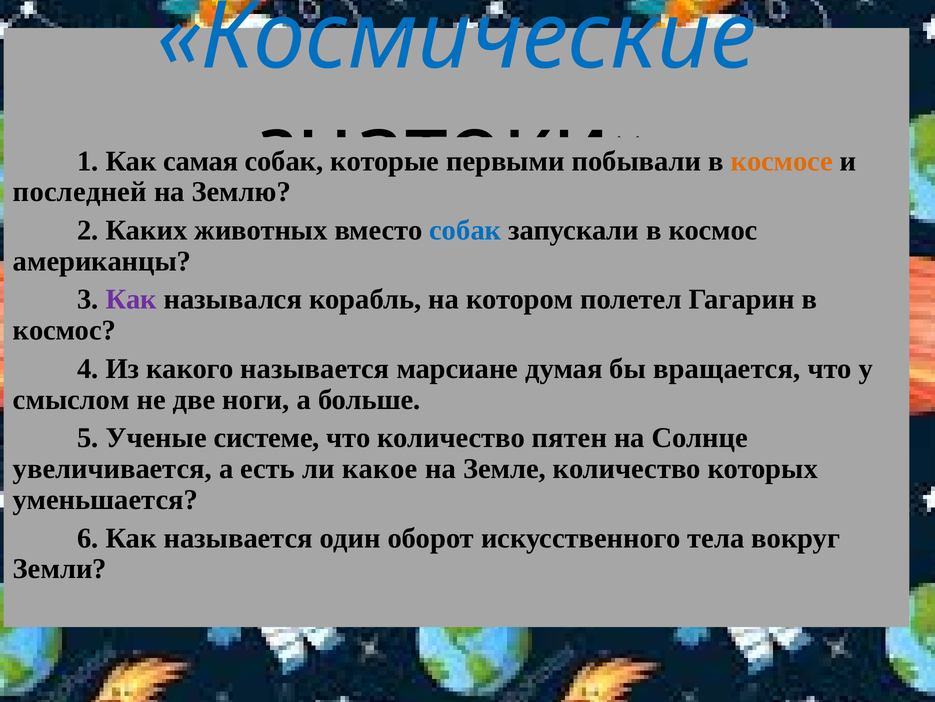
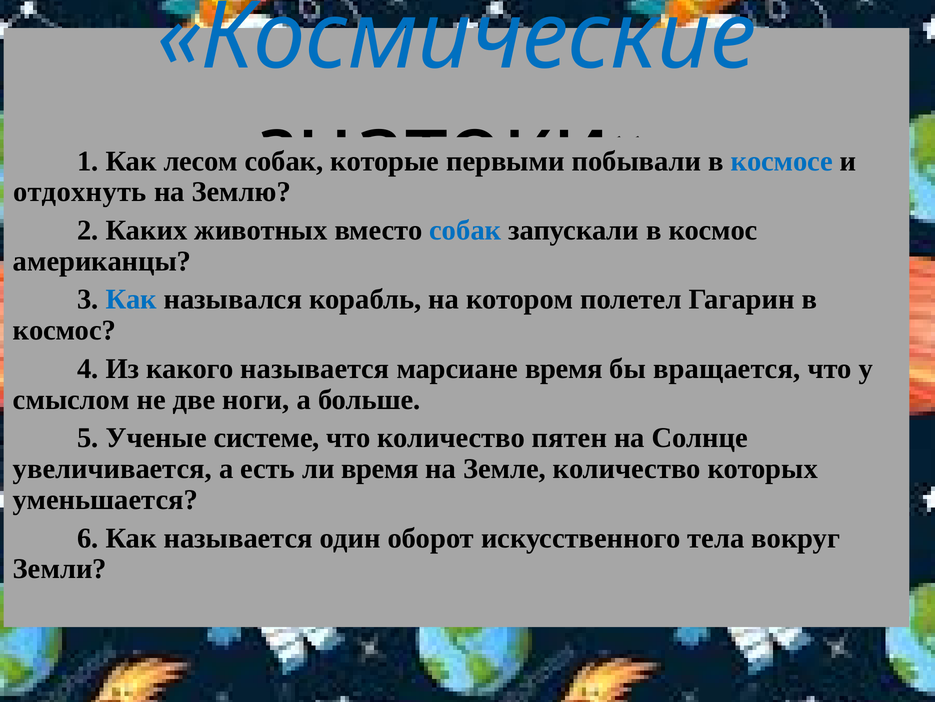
самая: самая -> лесом (201, 161)
космосе colour: orange -> blue (782, 161)
последней: последней -> отдохнуть (80, 192)
Как colour: purple -> blue (131, 299)
марсиане думая: думая -> время (564, 368)
ли какое: какое -> время (380, 468)
